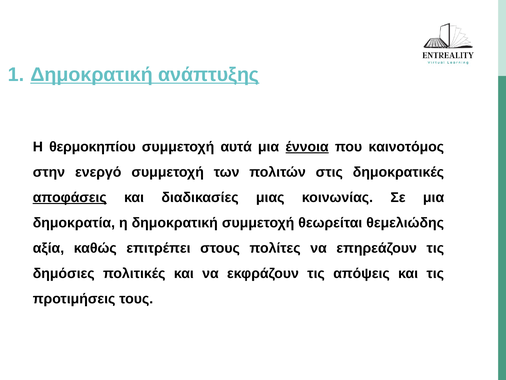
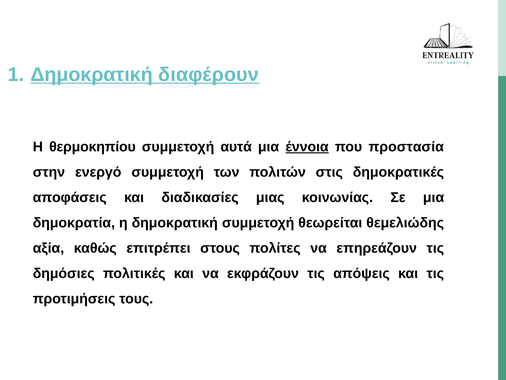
ανάπτυξης: ανάπτυξης -> διαφέρουν (209, 74)
καινοτόμος: καινοτόμος -> προστασία (406, 147)
αποφάσεις underline: present -> none (70, 197)
